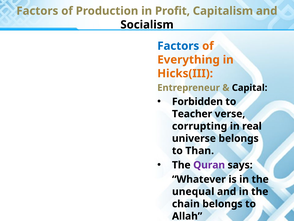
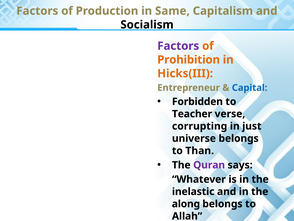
Profit: Profit -> Same (172, 11)
Factors colour: blue -> purple (178, 46)
Everything: Everything -> Prohibition (189, 60)
Capital colour: black -> blue (250, 88)
real: real -> just (252, 126)
unequal: unequal -> inelastic (193, 191)
chain: chain -> along (186, 203)
